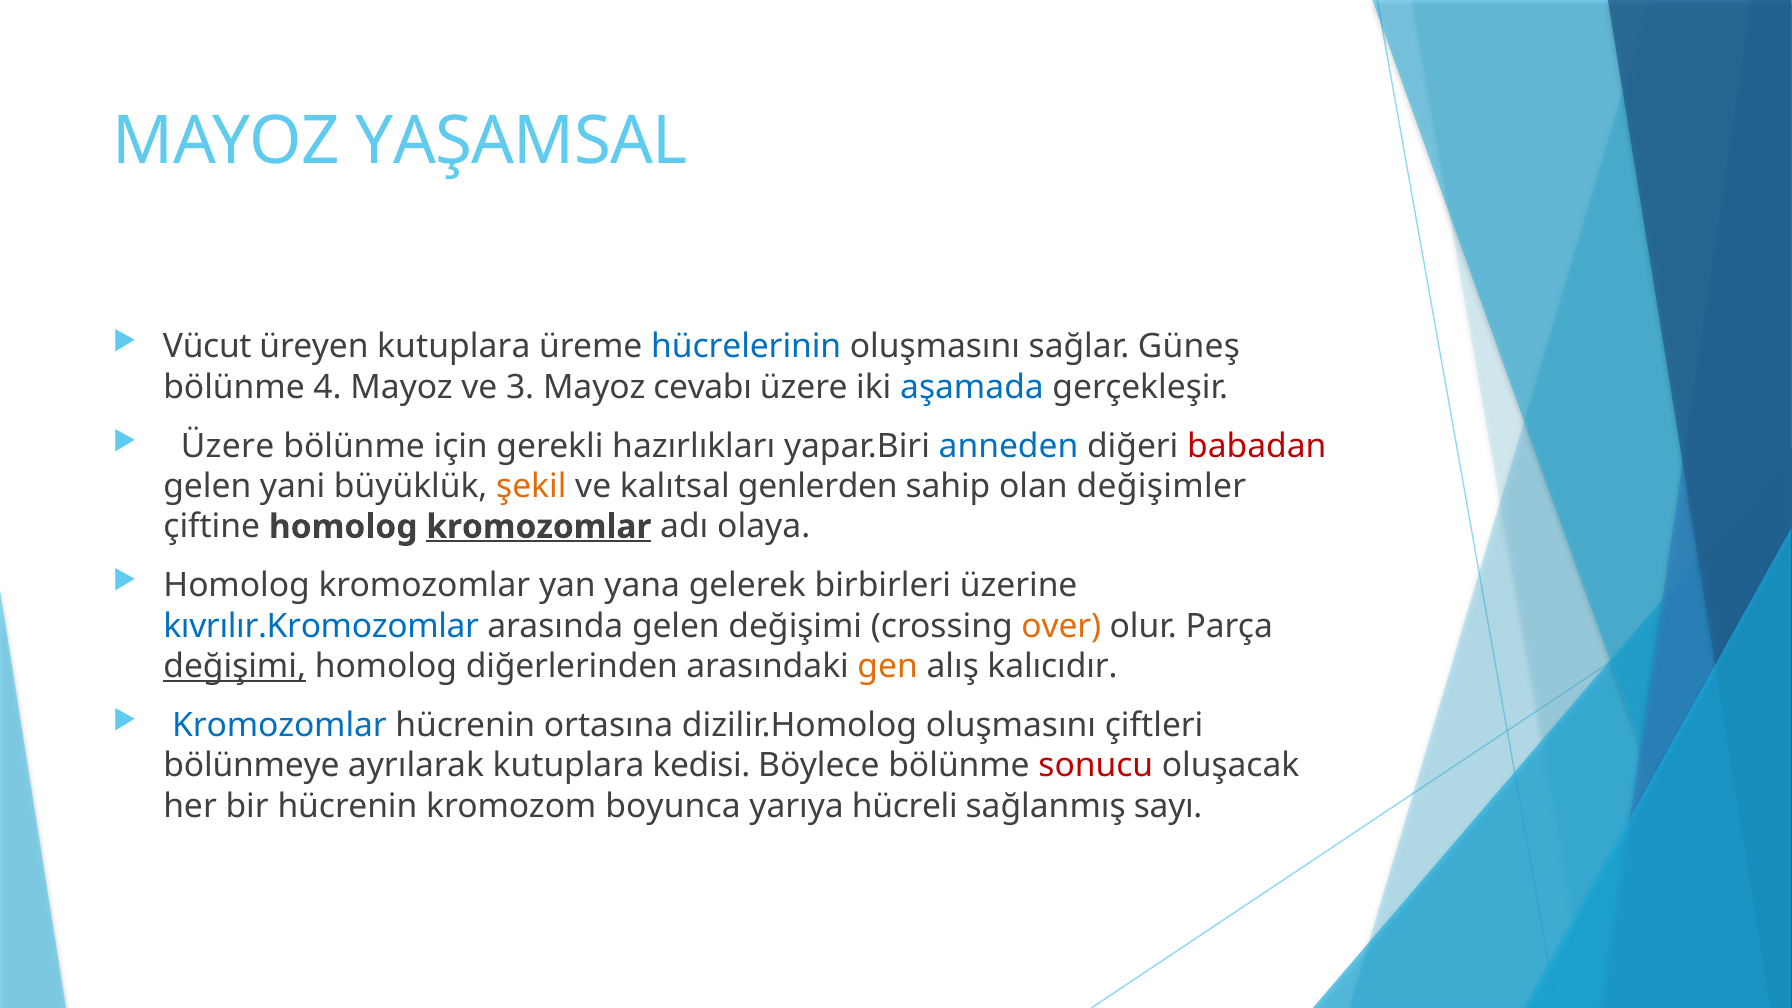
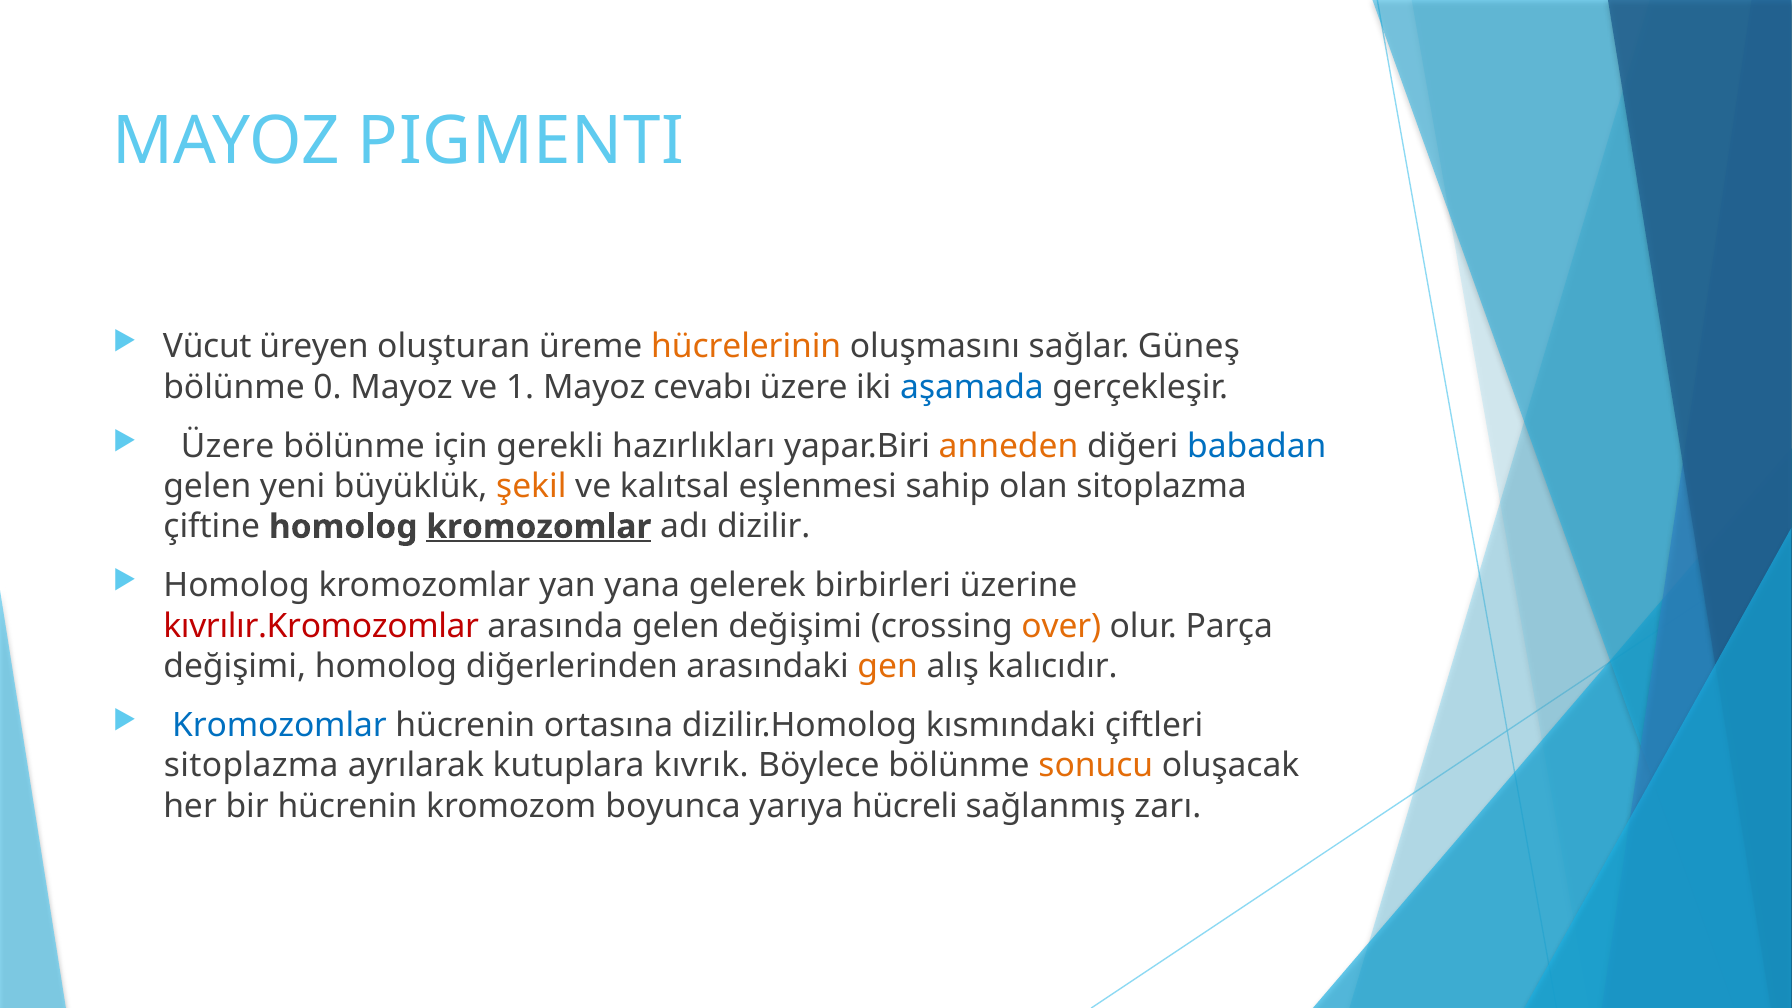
YAŞAMSAL: YAŞAMSAL -> PIGMENTI (521, 141)
üreyen kutuplara: kutuplara -> oluşturan (454, 347)
hücrelerinin colour: blue -> orange (746, 347)
4: 4 -> 0 (327, 387)
3: 3 -> 1 (520, 387)
anneden colour: blue -> orange (1009, 446)
babadan colour: red -> blue (1257, 446)
yani: yani -> yeni (293, 486)
genlerden: genlerden -> eşlenmesi (818, 486)
olan değişimler: değişimler -> sitoplazma (1162, 486)
olaya: olaya -> dizilir (764, 527)
kıvrılır.Kromozomlar colour: blue -> red (321, 626)
değişimi underline: present -> none (235, 666)
dizilir.Homolog oluşmasını: oluşmasını -> kısmındaki (1011, 725)
bölünmeye: bölünmeye -> sitoplazma (251, 766)
kedisi: kedisi -> kıvrık (701, 766)
sonucu colour: red -> orange (1096, 766)
sayı: sayı -> zarı (1168, 806)
